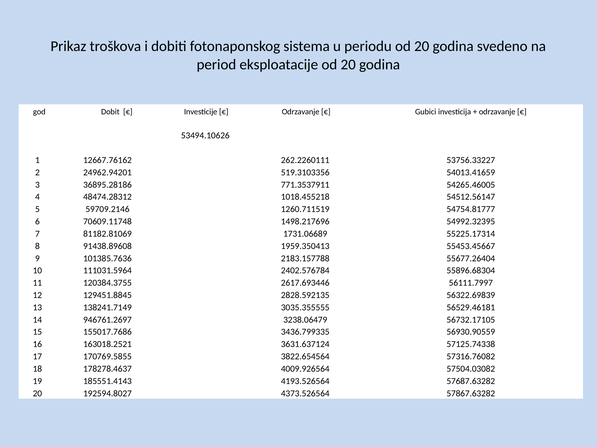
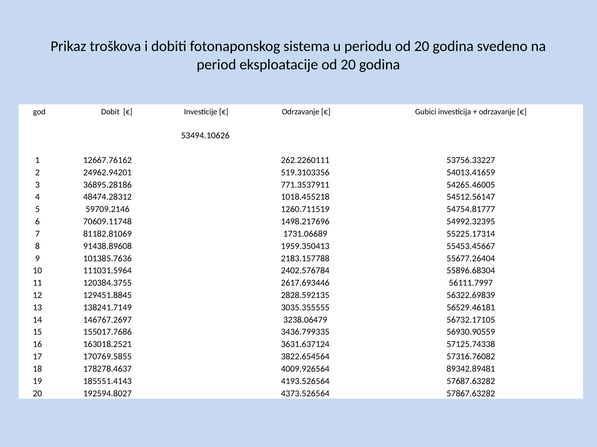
946761.2697: 946761.2697 -> 146767.2697 (107, 320)
57504.03082: 57504.03082 -> 89342.89481 (471, 369)
